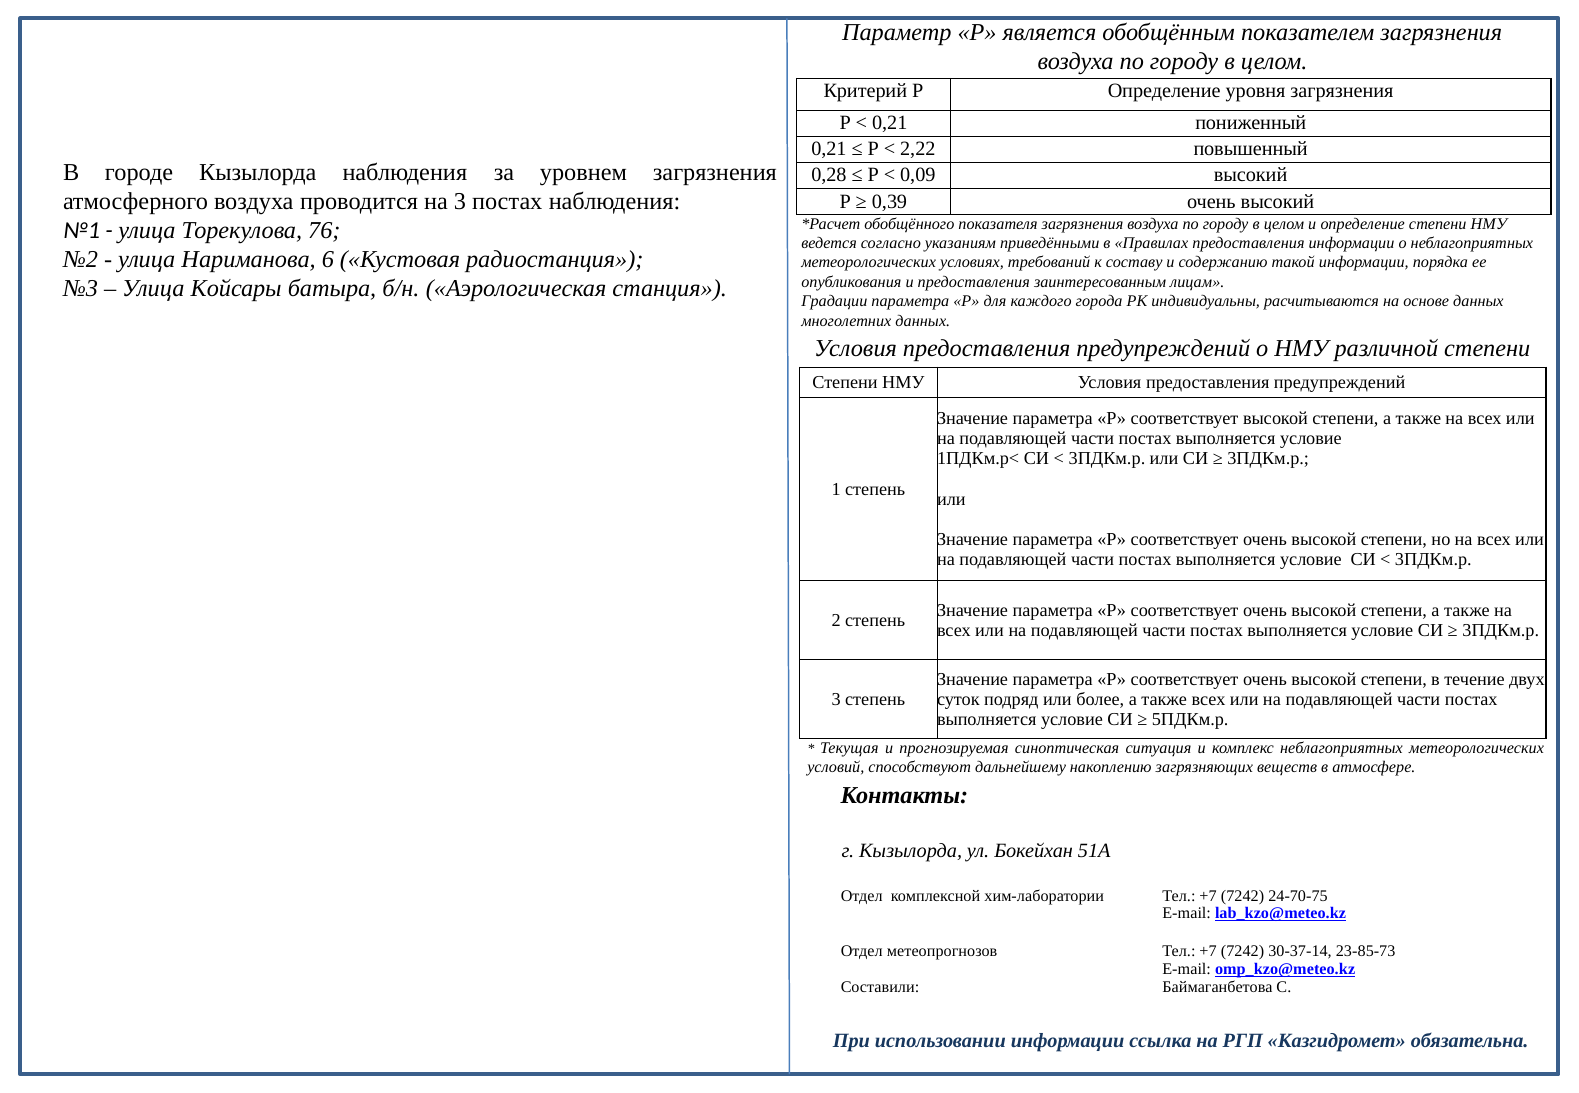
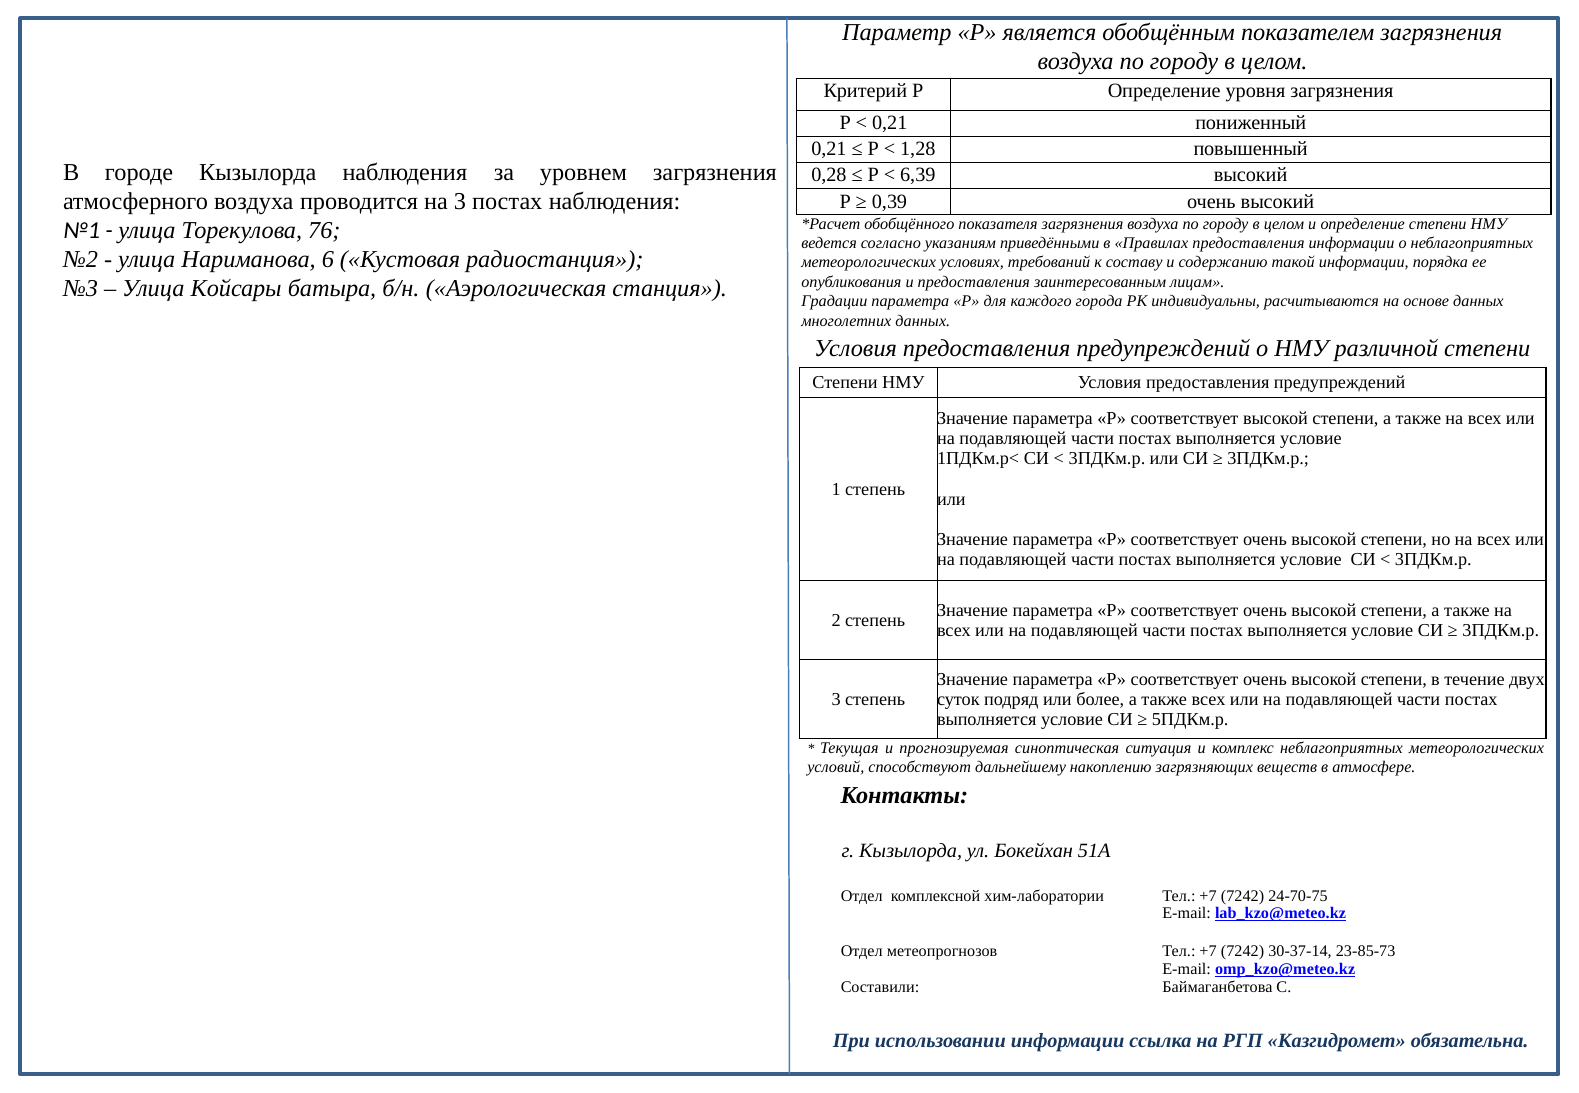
2,22: 2,22 -> 1,28 (918, 149)
0,09: 0,09 -> 6,39 (918, 175)
